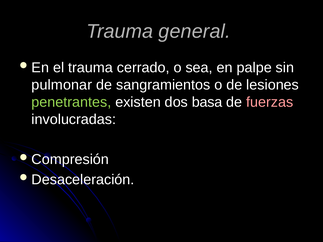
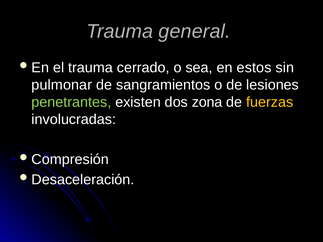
palpe: palpe -> estos (254, 68)
basa: basa -> zona (207, 102)
fuerzas colour: pink -> yellow (270, 102)
